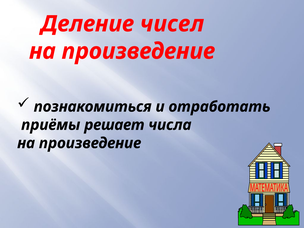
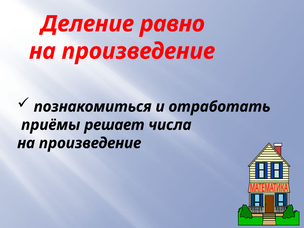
чисел: чисел -> равно (172, 24)
